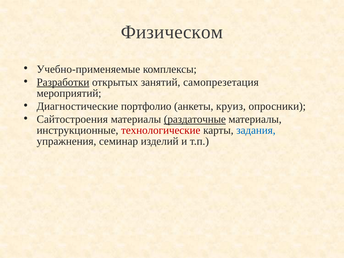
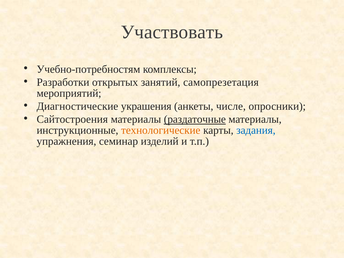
Физическом: Физическом -> Участвовать (172, 32)
Учебно-применяемые: Учебно-применяемые -> Учебно-потребностям (88, 69)
Разработки underline: present -> none (63, 82)
портфолио: портфолио -> украшения (146, 106)
круиз: круиз -> числе (231, 106)
технологические colour: red -> orange (161, 130)
